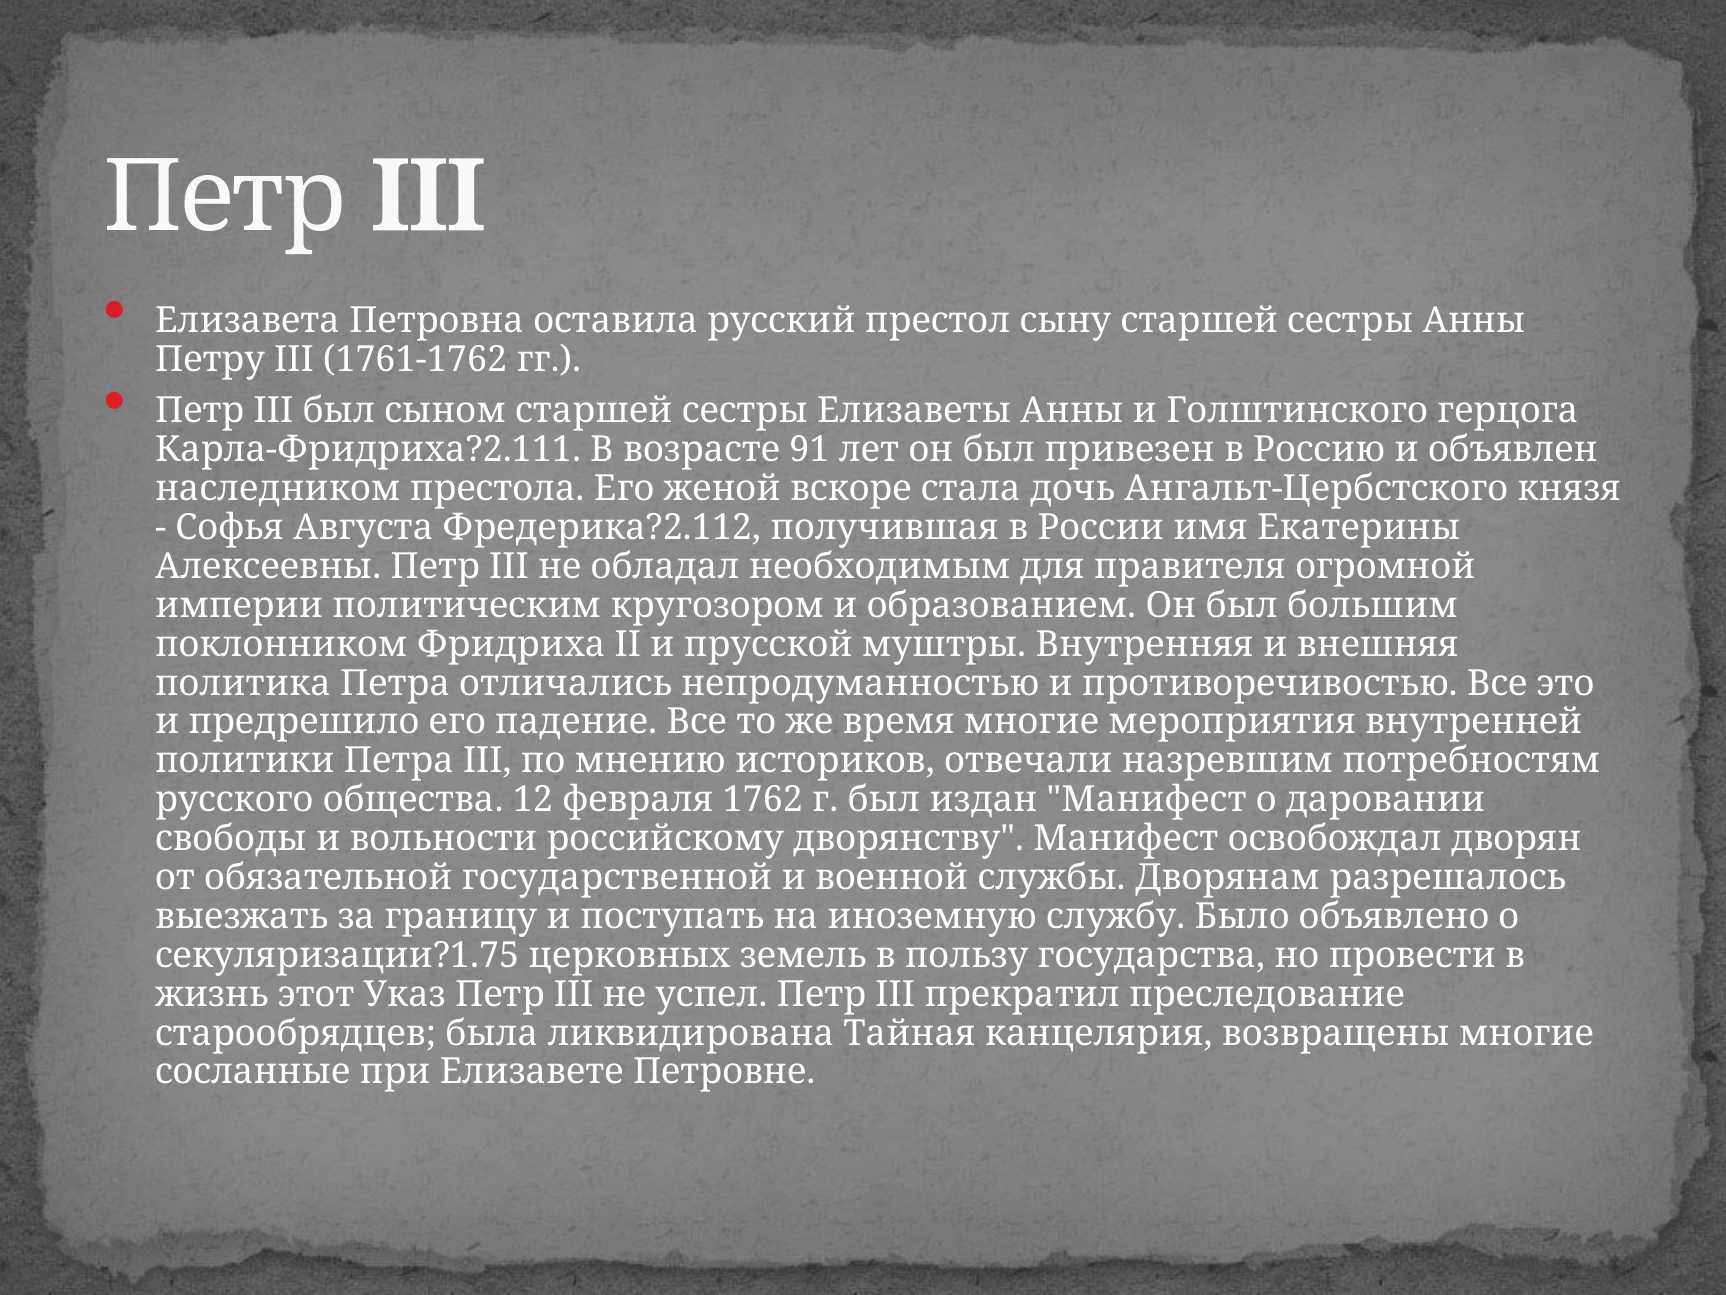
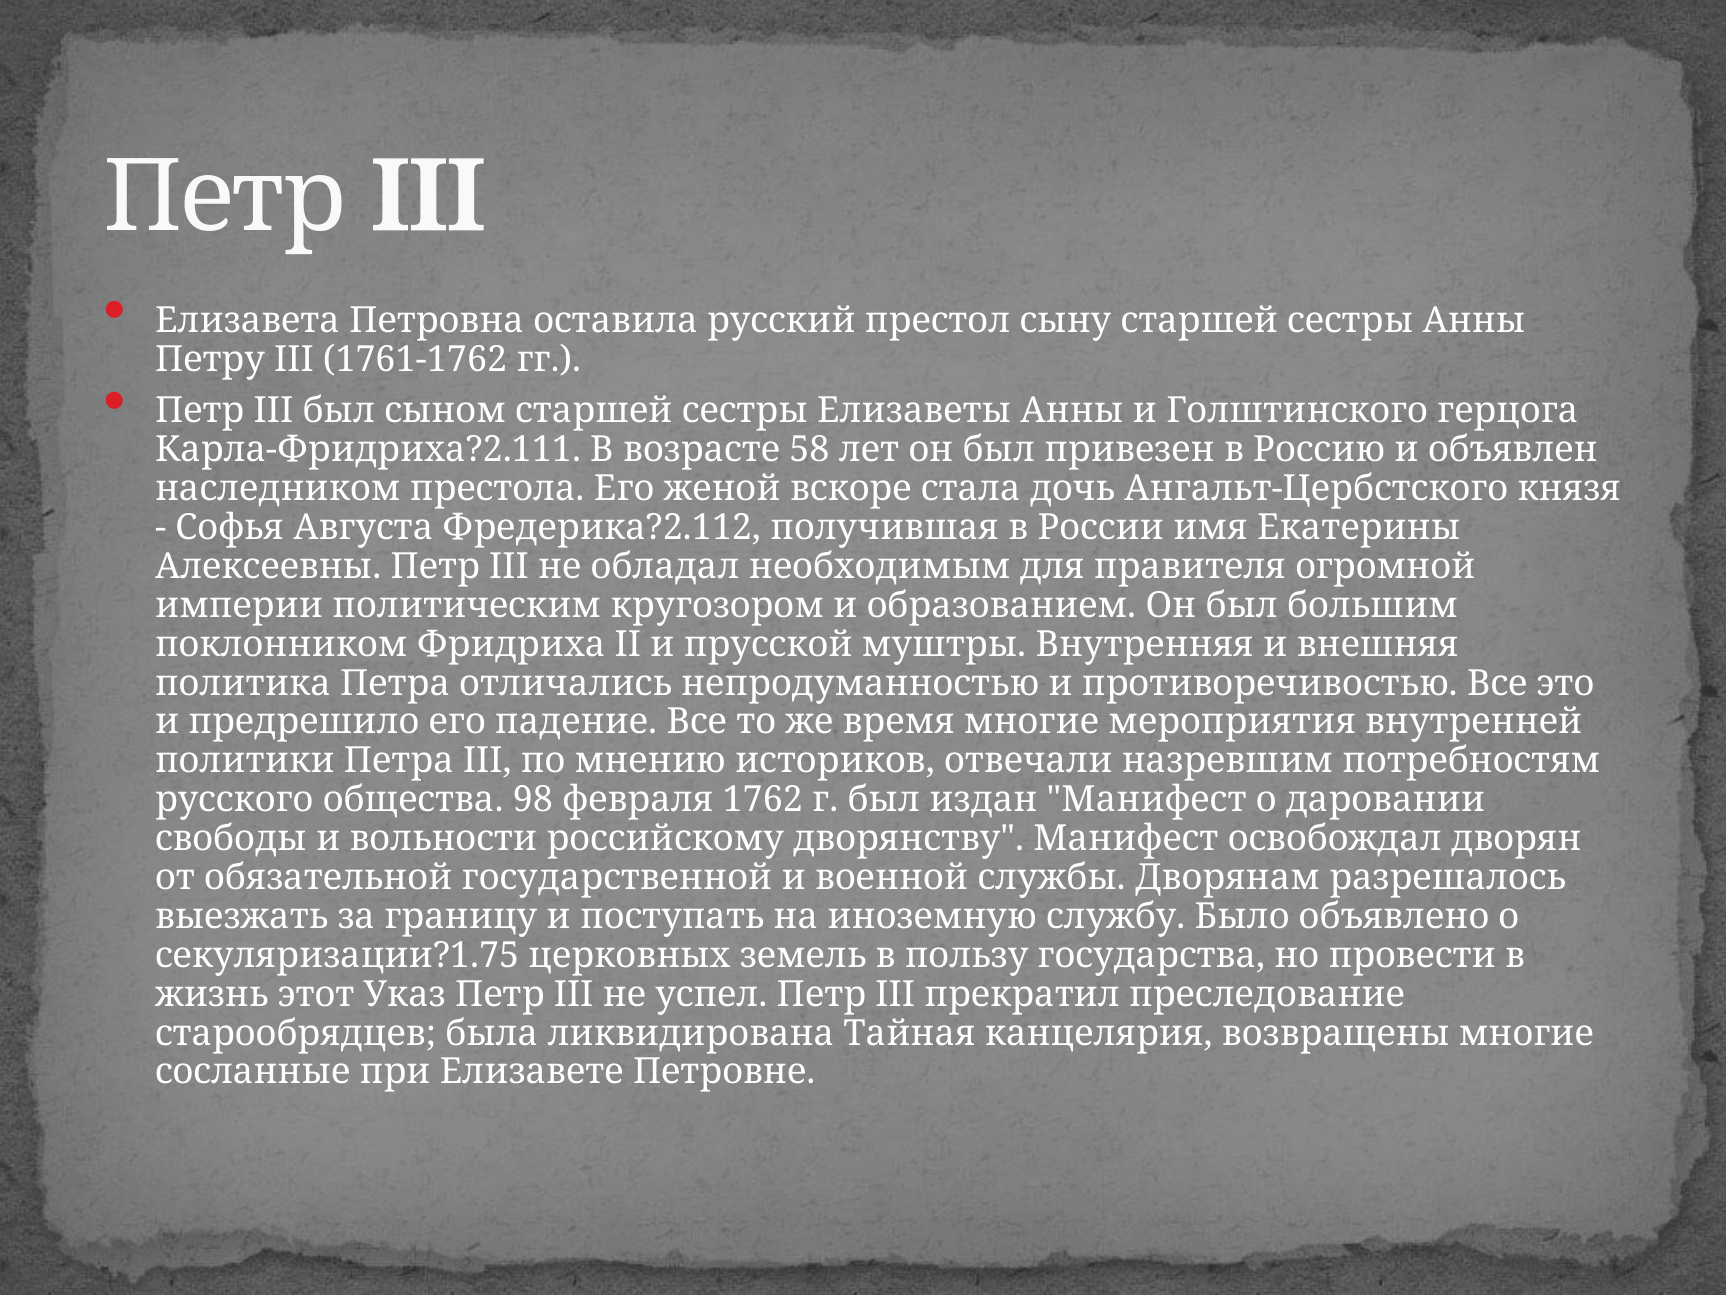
91: 91 -> 58 (809, 450)
12: 12 -> 98 (533, 800)
